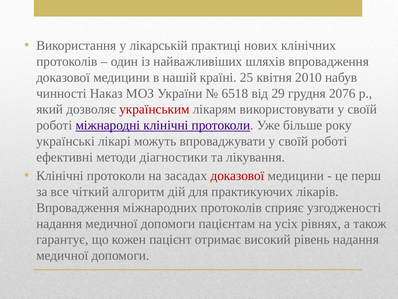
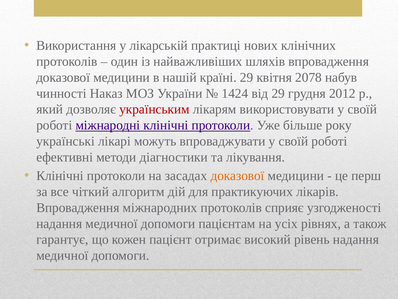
країні 25: 25 -> 29 (247, 77)
2010: 2010 -> 2078 (309, 77)
6518: 6518 -> 1424 (235, 93)
2076: 2076 -> 2012 (342, 93)
доказової colour: red -> orange (237, 175)
